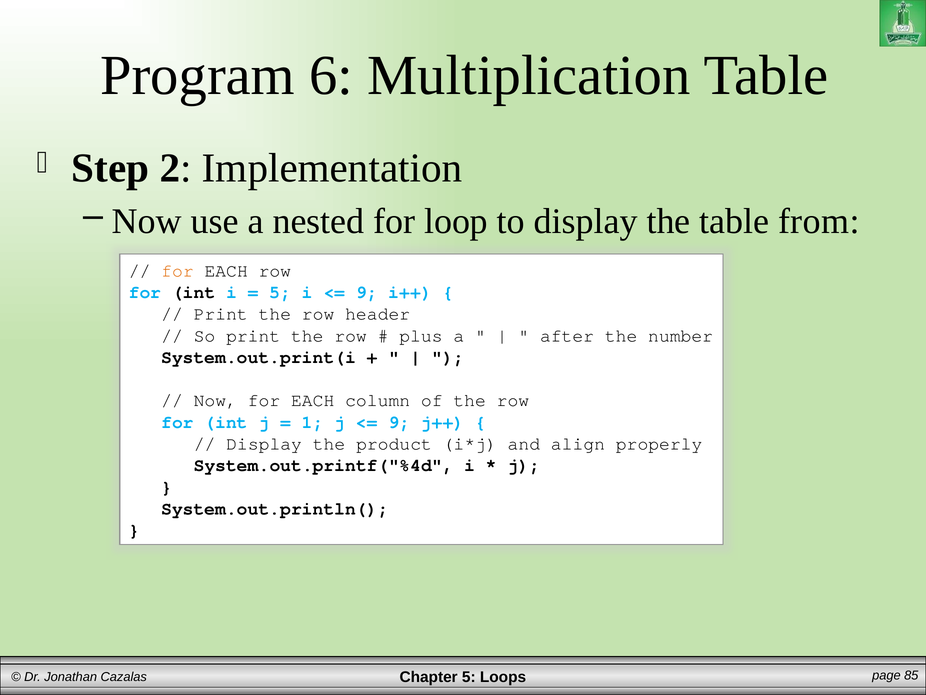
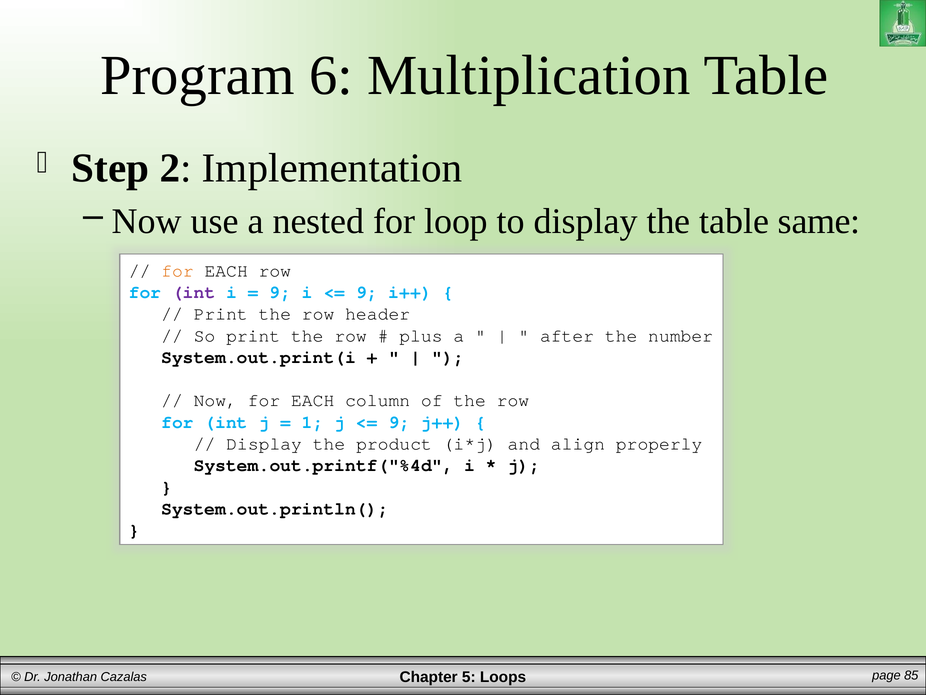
from: from -> same (819, 221)
int colour: black -> purple (194, 292)
5: 5 -> 9 (280, 292)
